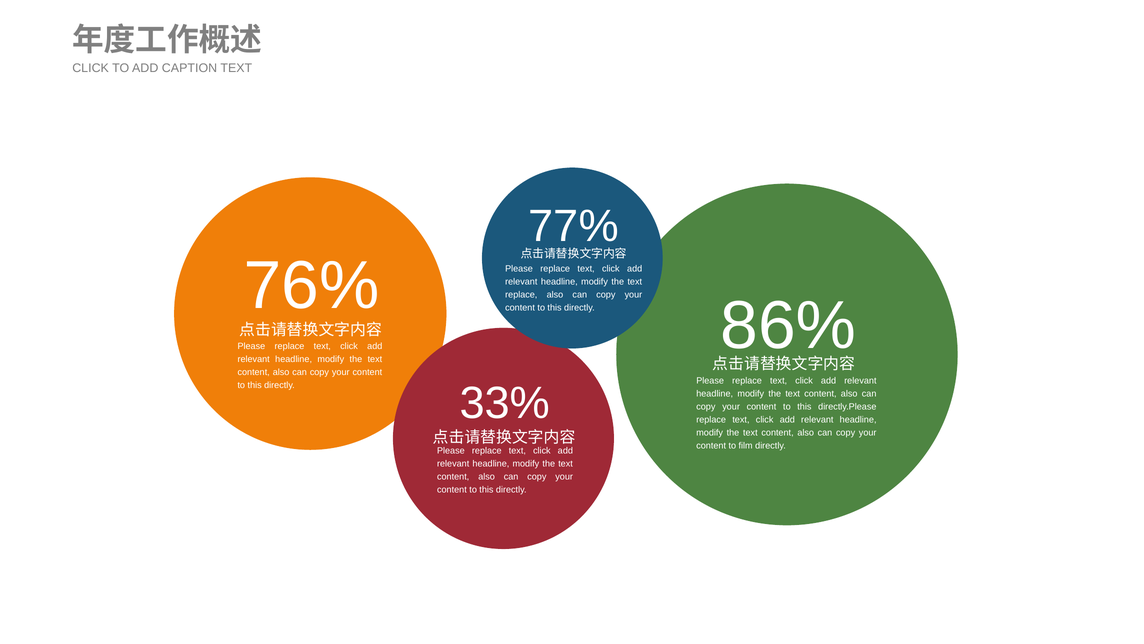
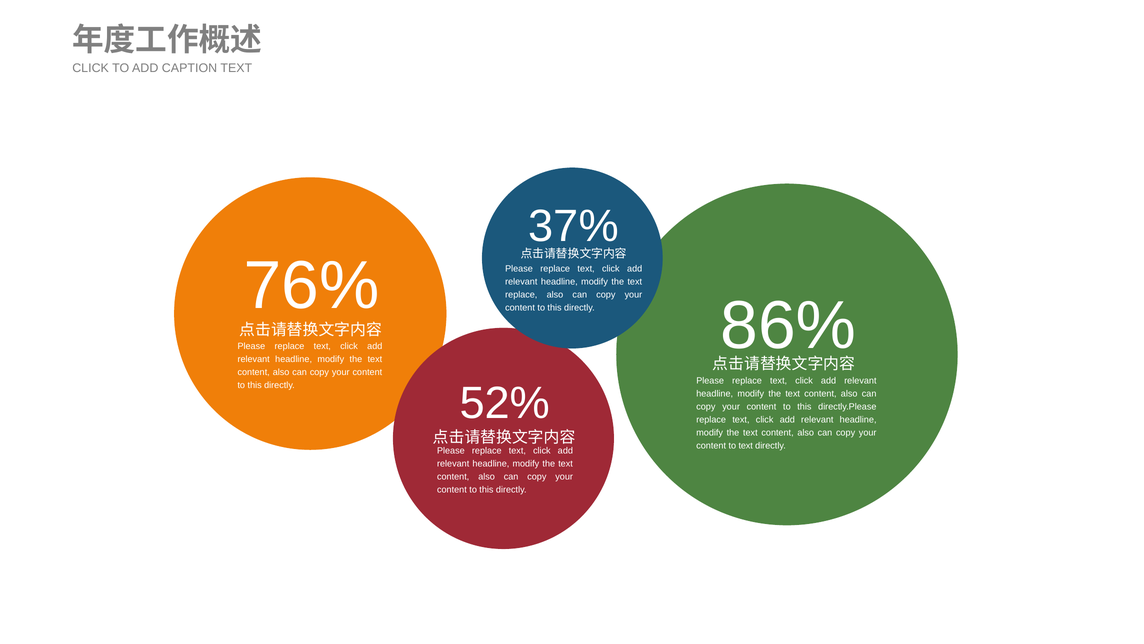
77%: 77% -> 37% (574, 226)
33%: 33% -> 52% (505, 403)
to film: film -> text (746, 445)
